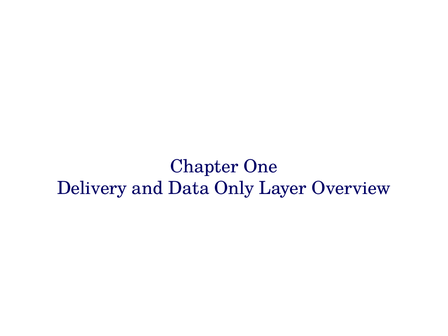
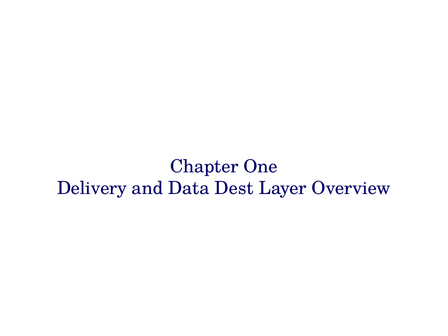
Only: Only -> Dest (234, 188)
